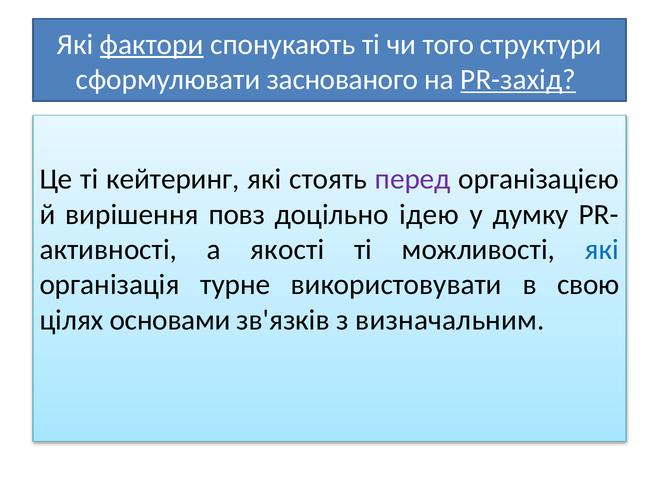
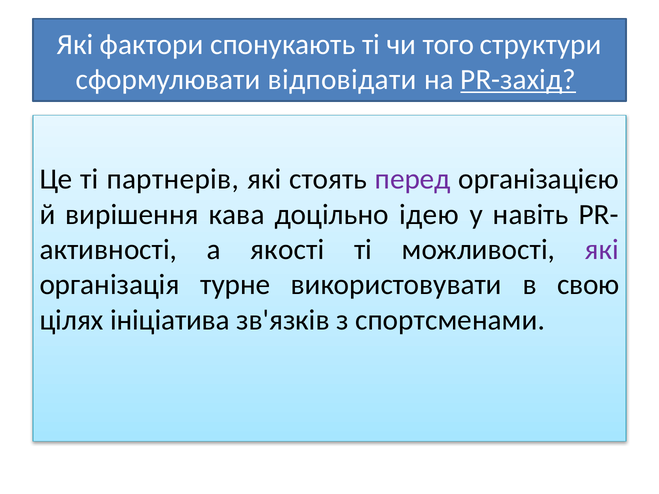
фактори underline: present -> none (152, 44)
заснованого: заснованого -> відповідати (342, 80)
кейтеринг: кейтеринг -> партнерів (173, 179)
повз: повз -> кава (237, 214)
думку: думку -> навіть (531, 214)
які colour: blue -> purple (602, 250)
основами: основами -> ініціатива (170, 320)
визначальним: визначальним -> спортсменами (450, 320)
